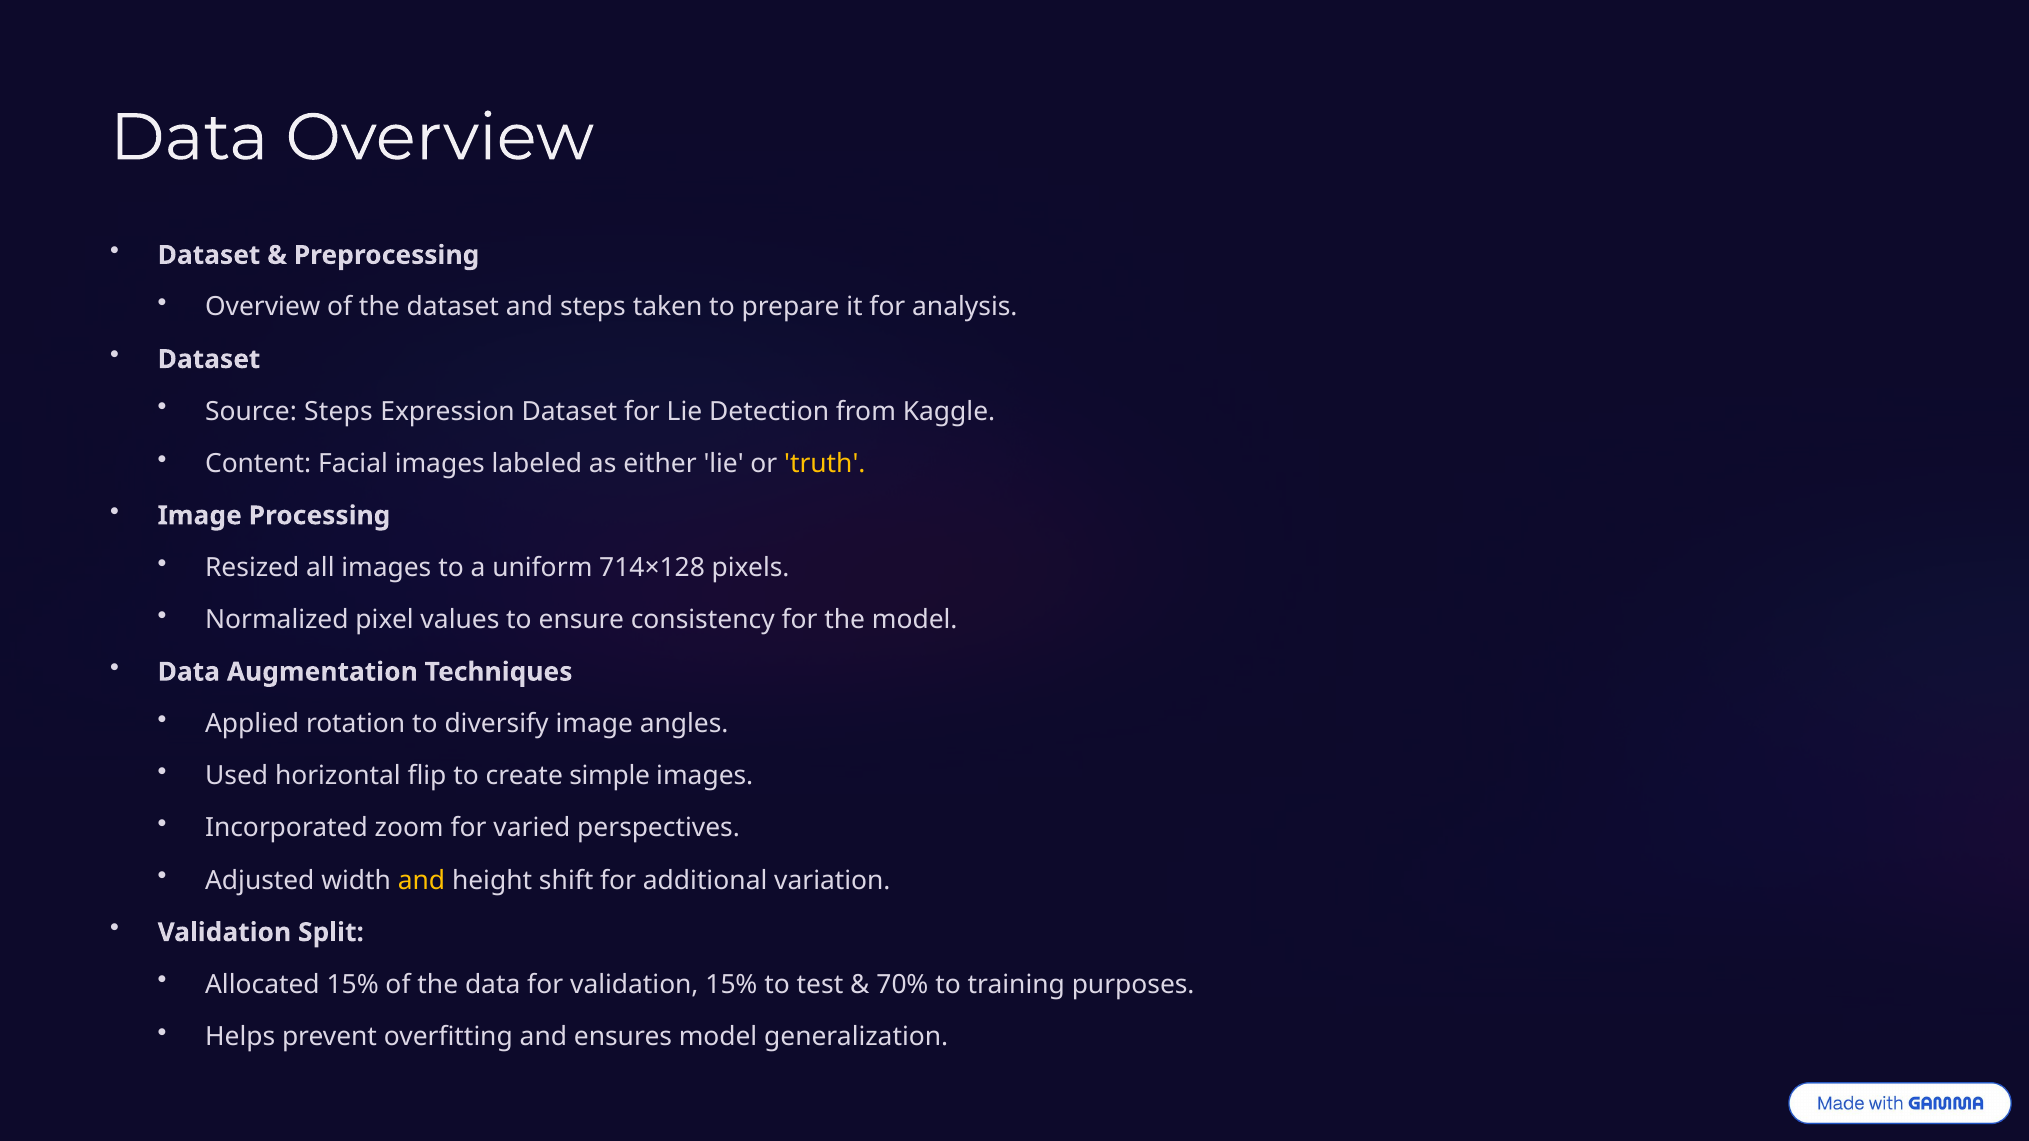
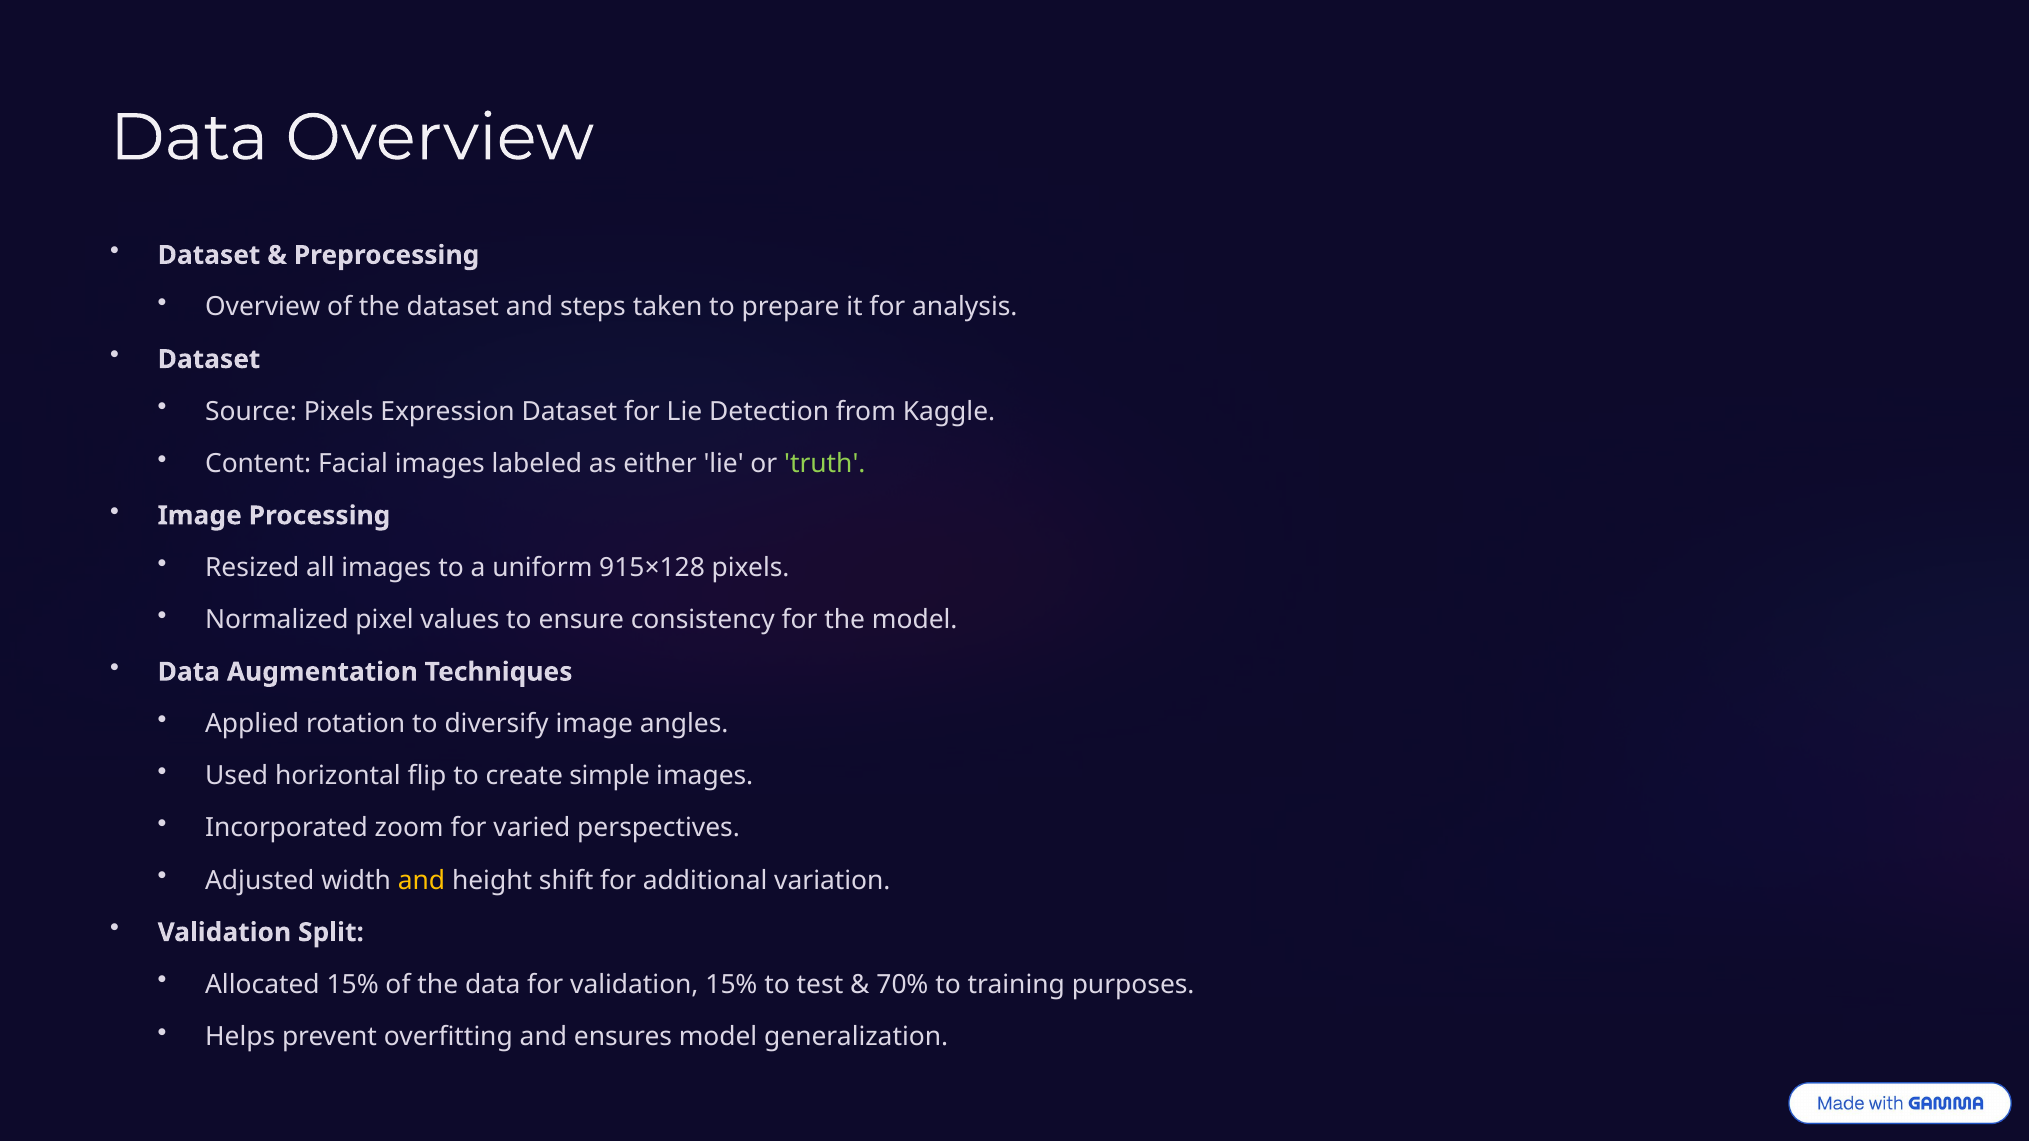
Source Steps: Steps -> Pixels (339, 412)
truth colour: yellow -> light green (825, 464)
714×128: 714×128 -> 915×128 (652, 568)
